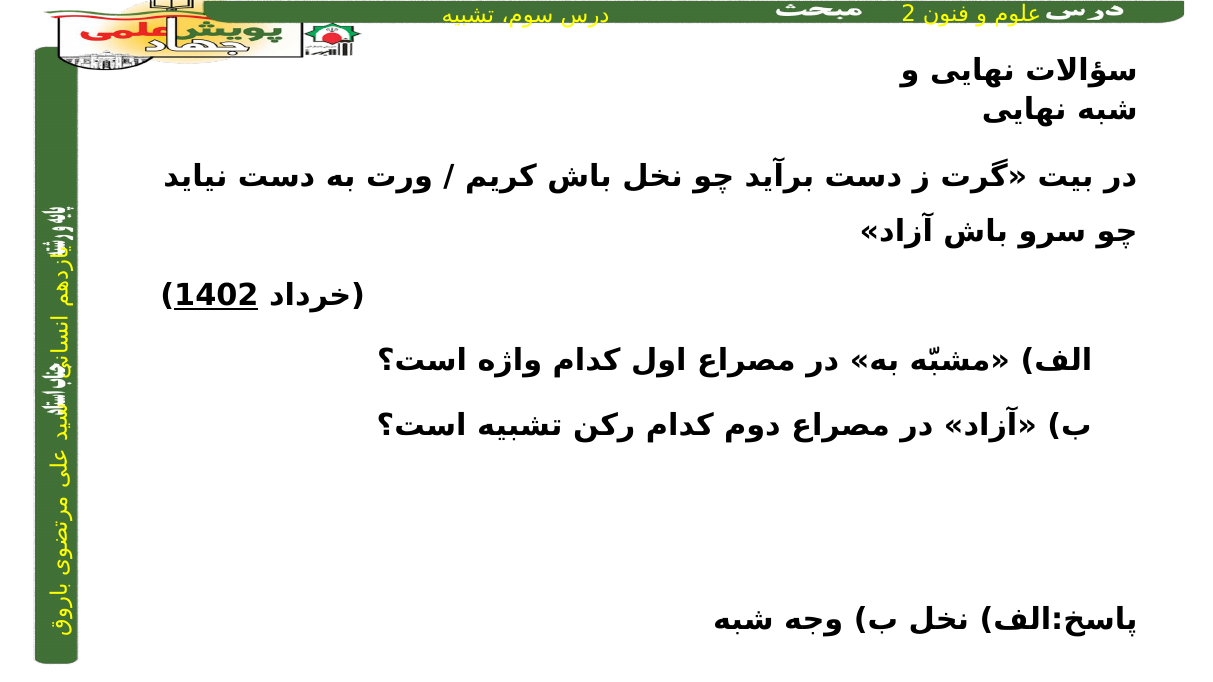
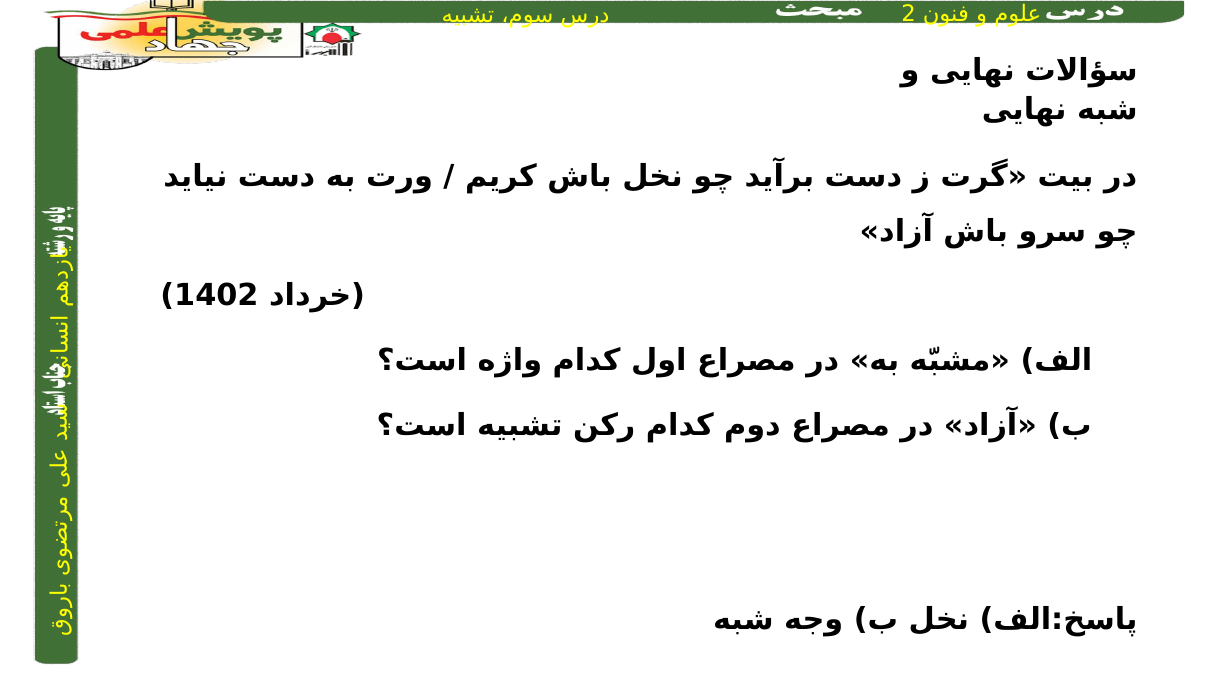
1402 underline: present -> none (216, 296)
